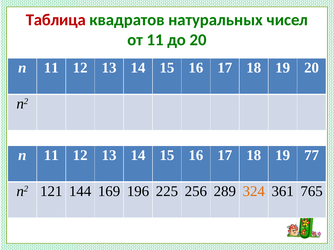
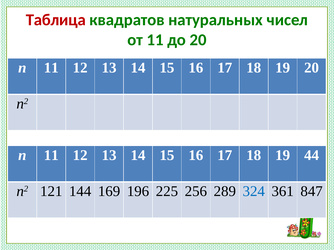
77: 77 -> 44 (312, 156)
324 colour: orange -> blue (254, 192)
765: 765 -> 847 (312, 192)
